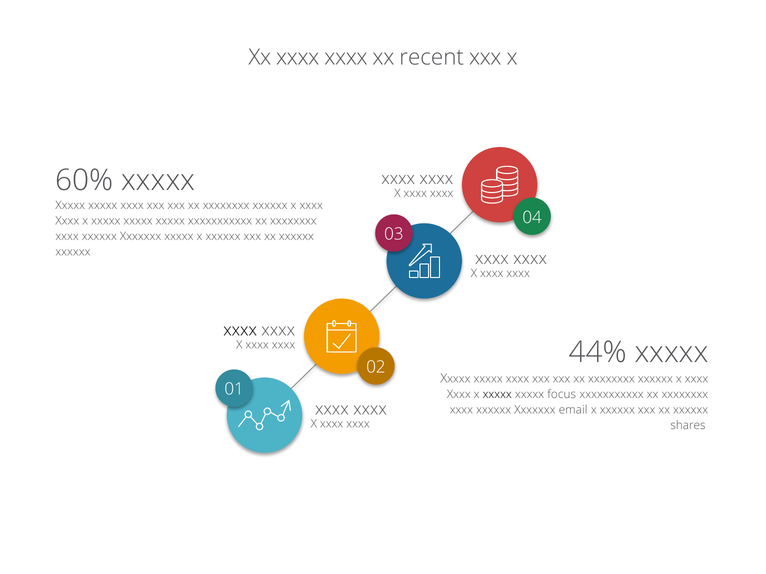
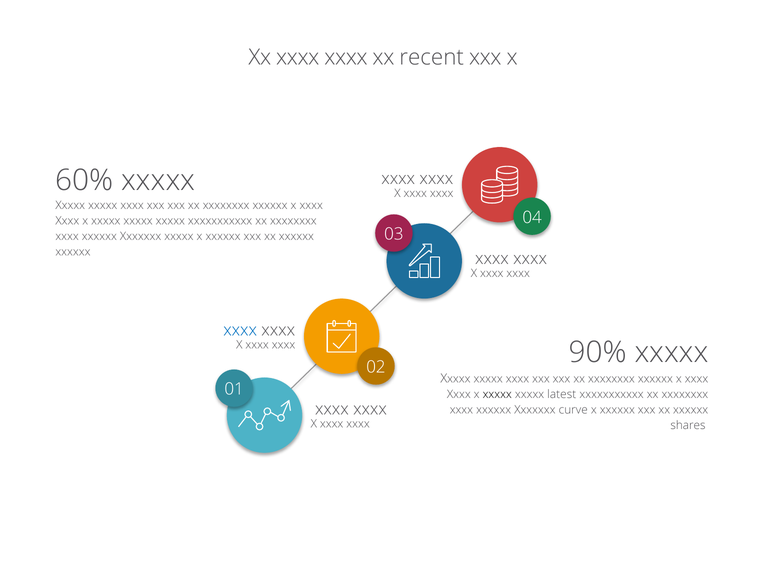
xxxx colour: black -> blue (240, 331)
44%: 44% -> 90% (598, 353)
focus: focus -> latest (562, 395)
email: email -> curve (573, 410)
